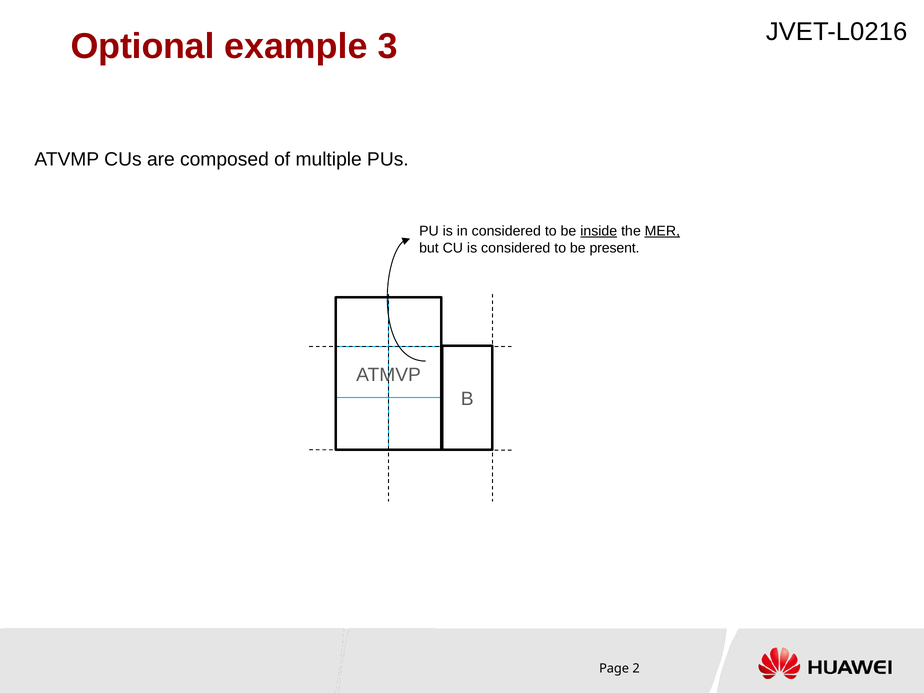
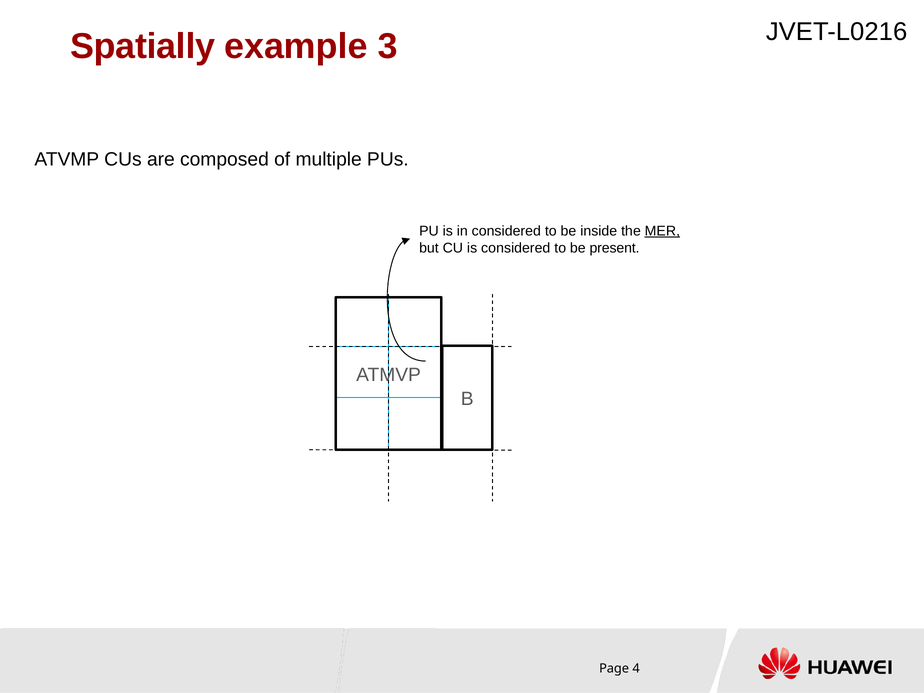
Optional: Optional -> Spatially (143, 46)
inside underline: present -> none (599, 231)
2: 2 -> 4 (636, 668)
